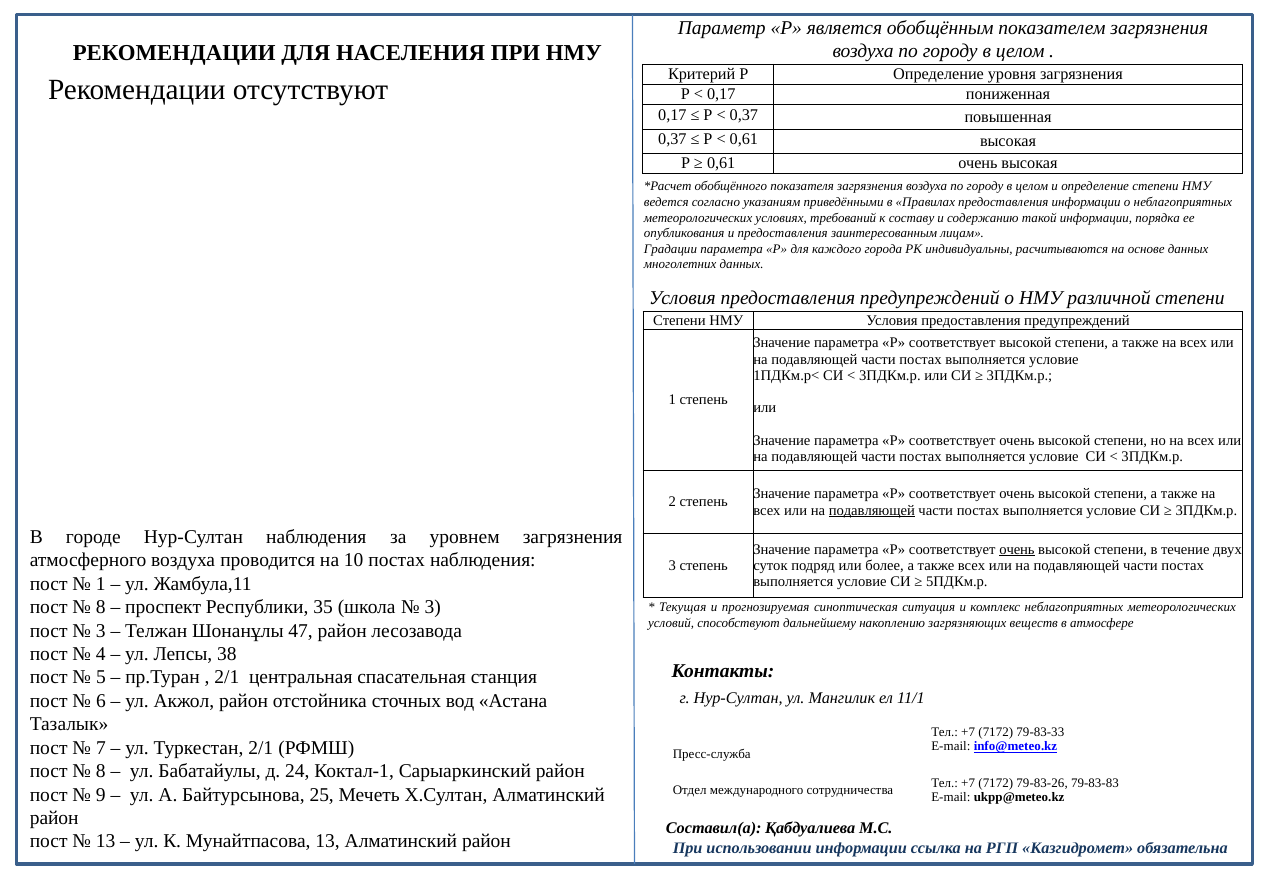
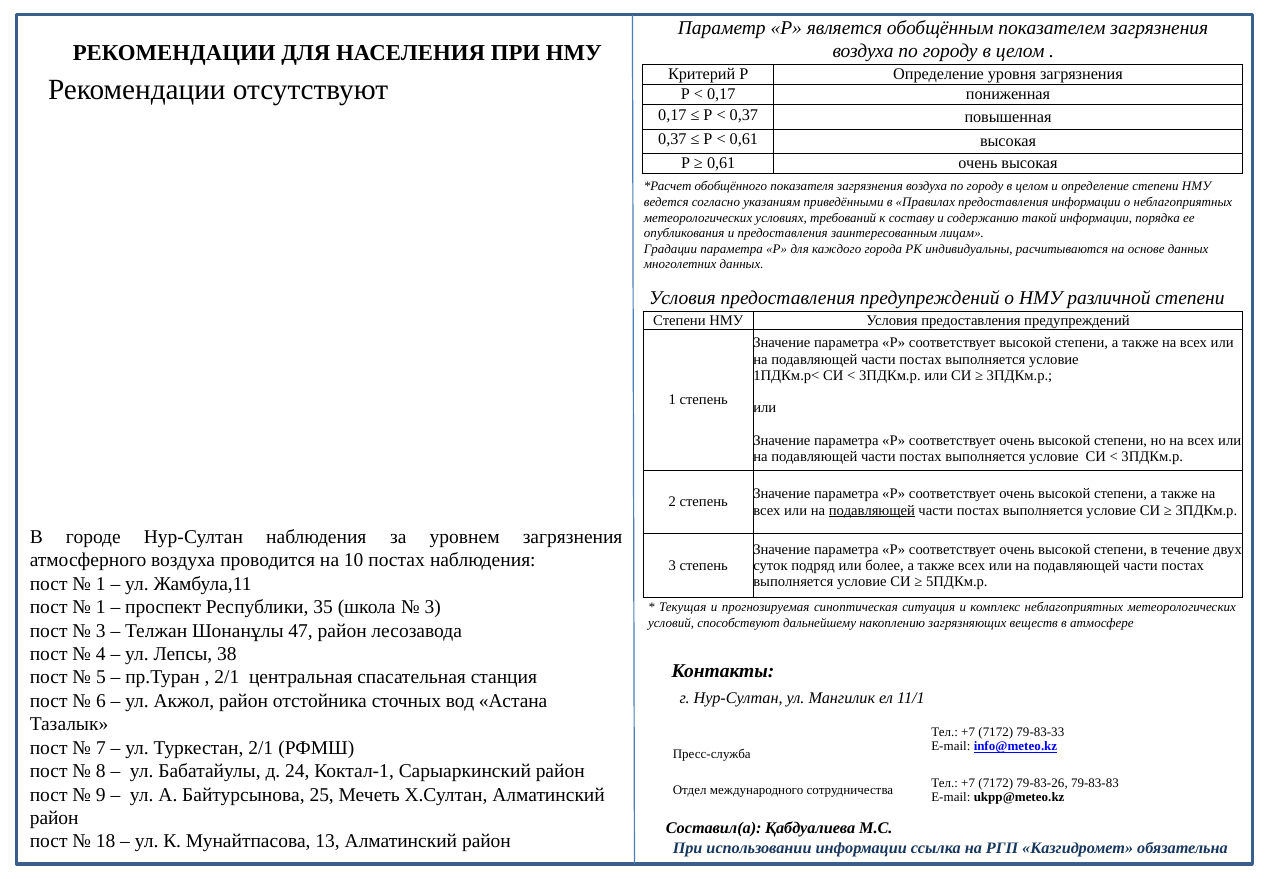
очень underline: present -> none (1017, 549)
8: 8 -> 1 (101, 607)
13: 13 -> 18 (106, 841)
